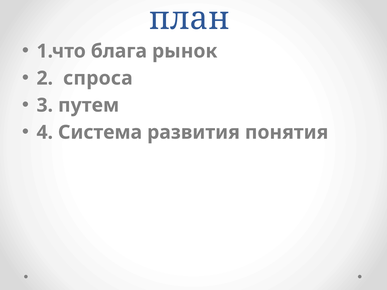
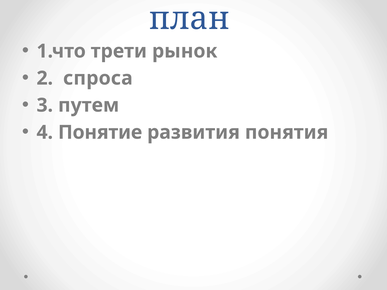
блага: блага -> трети (119, 51)
Система: Система -> Понятие (100, 132)
